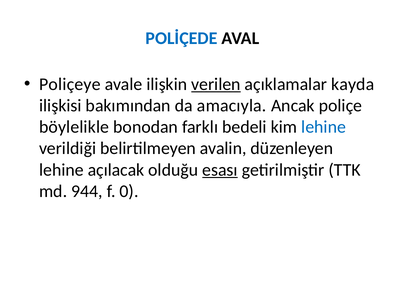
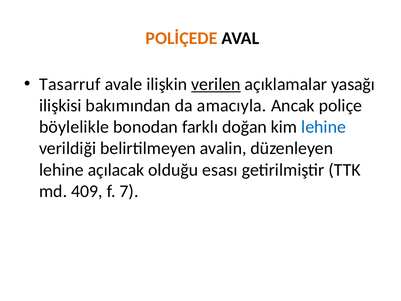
POLİÇEDE colour: blue -> orange (182, 38)
Poliçeye: Poliçeye -> Tasarruf (70, 84)
kayda: kayda -> yasağı (353, 84)
bedeli: bedeli -> doğan (244, 127)
esası underline: present -> none (220, 170)
944: 944 -> 409 (87, 191)
0: 0 -> 7 (129, 191)
